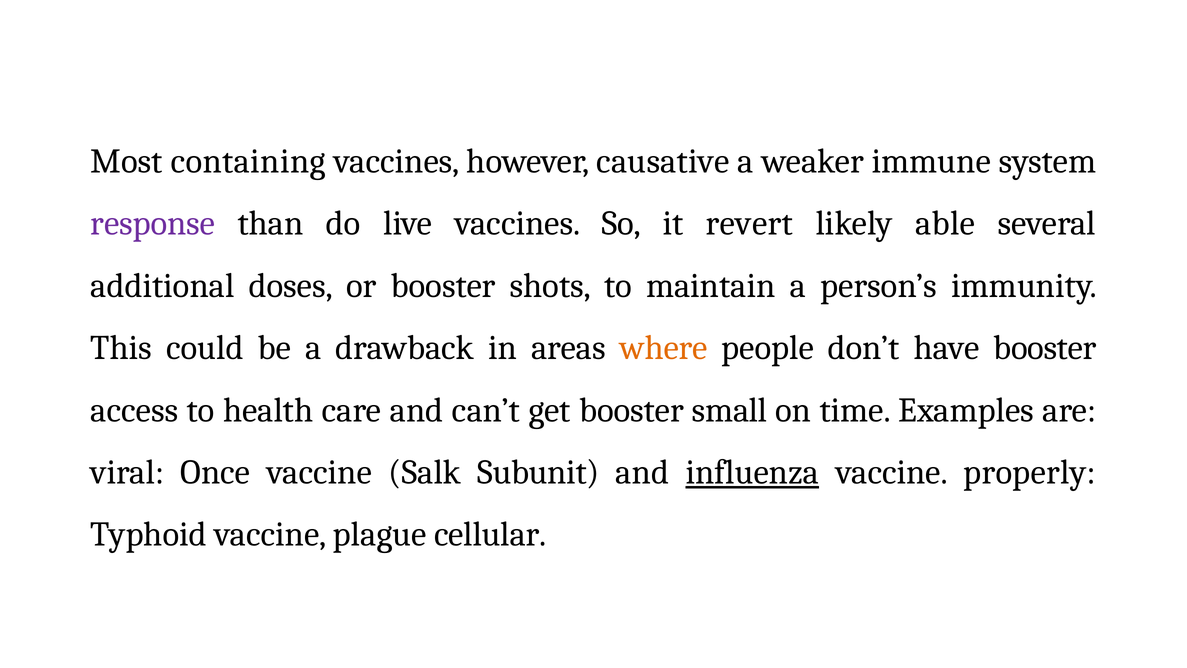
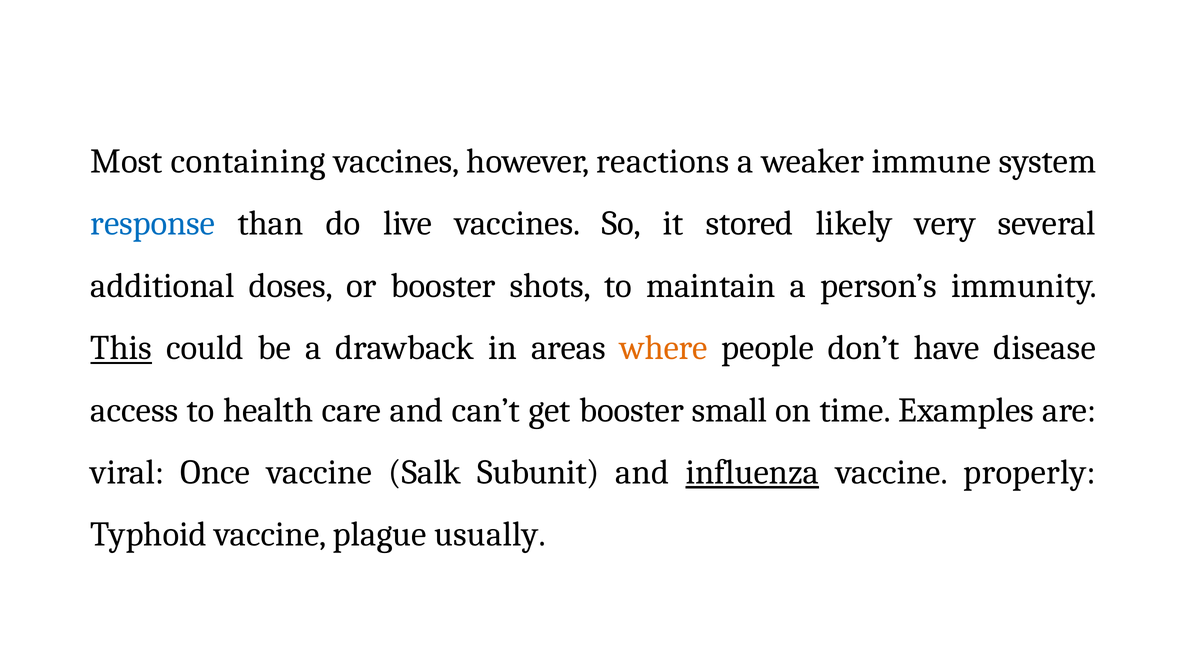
causative: causative -> reactions (663, 161)
response colour: purple -> blue (153, 223)
revert: revert -> stored (750, 223)
able: able -> very (945, 223)
This underline: none -> present (121, 348)
have booster: booster -> disease (1045, 348)
cellular: cellular -> usually (490, 534)
